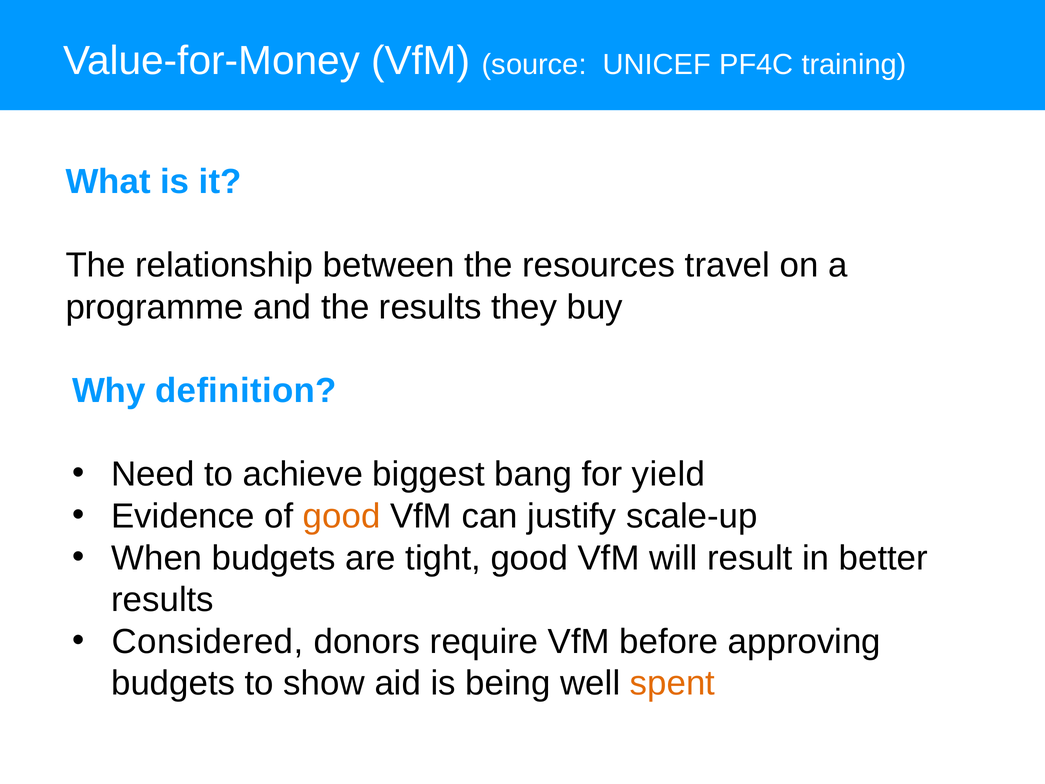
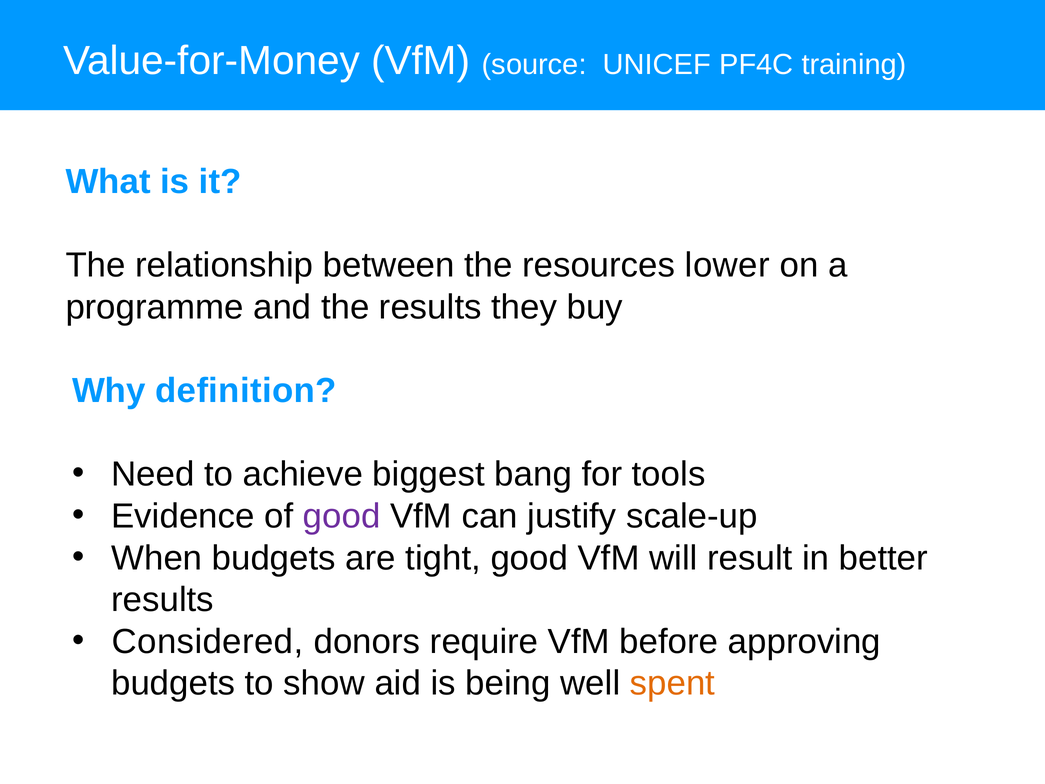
travel: travel -> lower (727, 265)
yield: yield -> tools (669, 474)
good colour: orange -> purple (342, 516)
